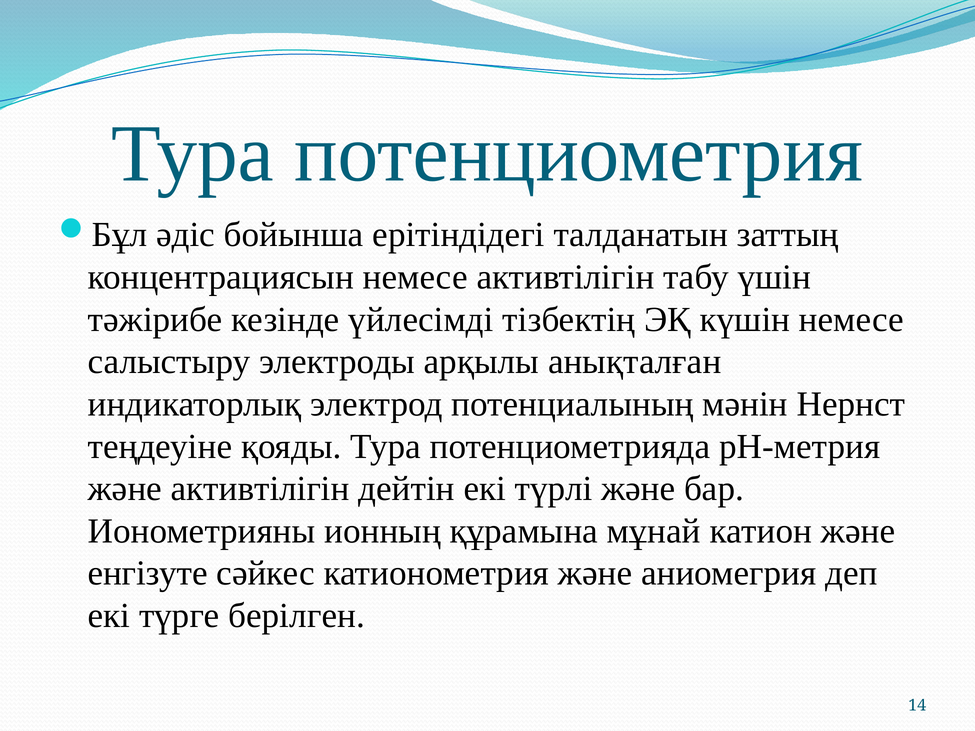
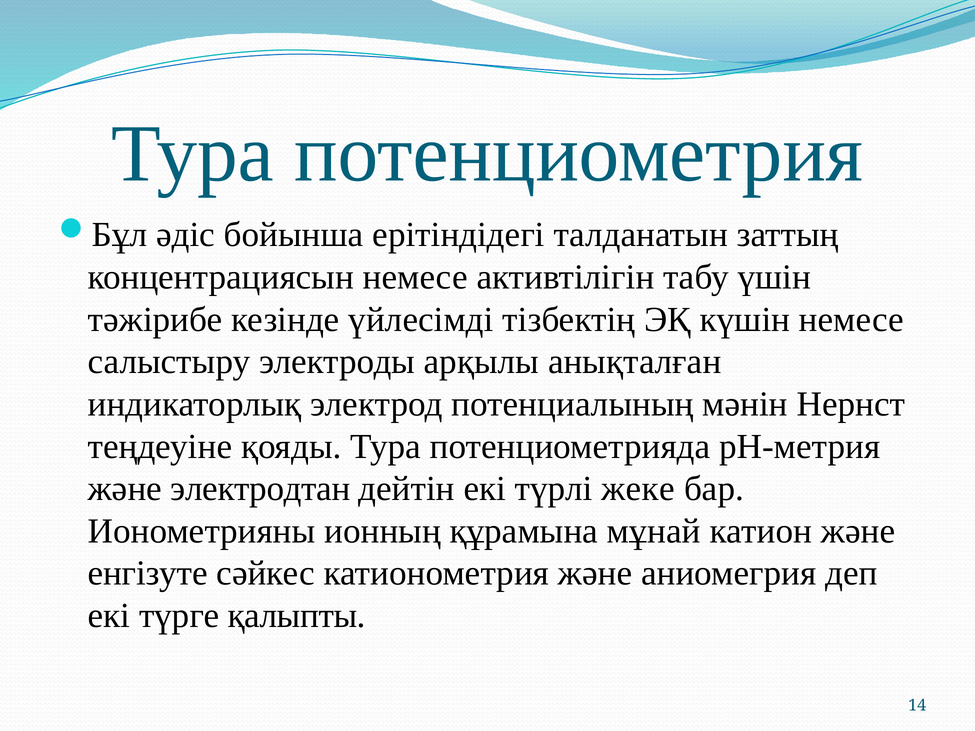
және активтілігін: активтілігін -> электродтан (260, 489)
түрлі және: және -> жеке (638, 489)
берілген: берілген -> қалыпты (297, 616)
